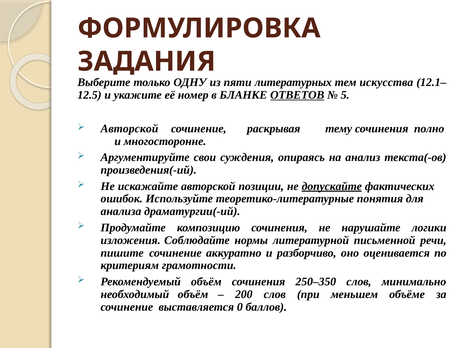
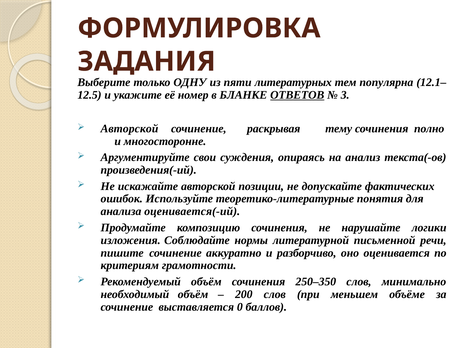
искусства: искусства -> популярна (386, 82)
5: 5 -> 3 (345, 95)
допускайте underline: present -> none (332, 186)
драматургии(-ий: драматургии(-ий -> оценивается(-ий (192, 211)
